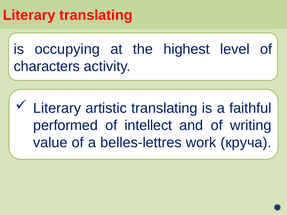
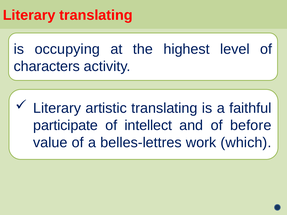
performed: performed -> participate (66, 126)
writing: writing -> before (251, 126)
круча: круча -> which (246, 143)
